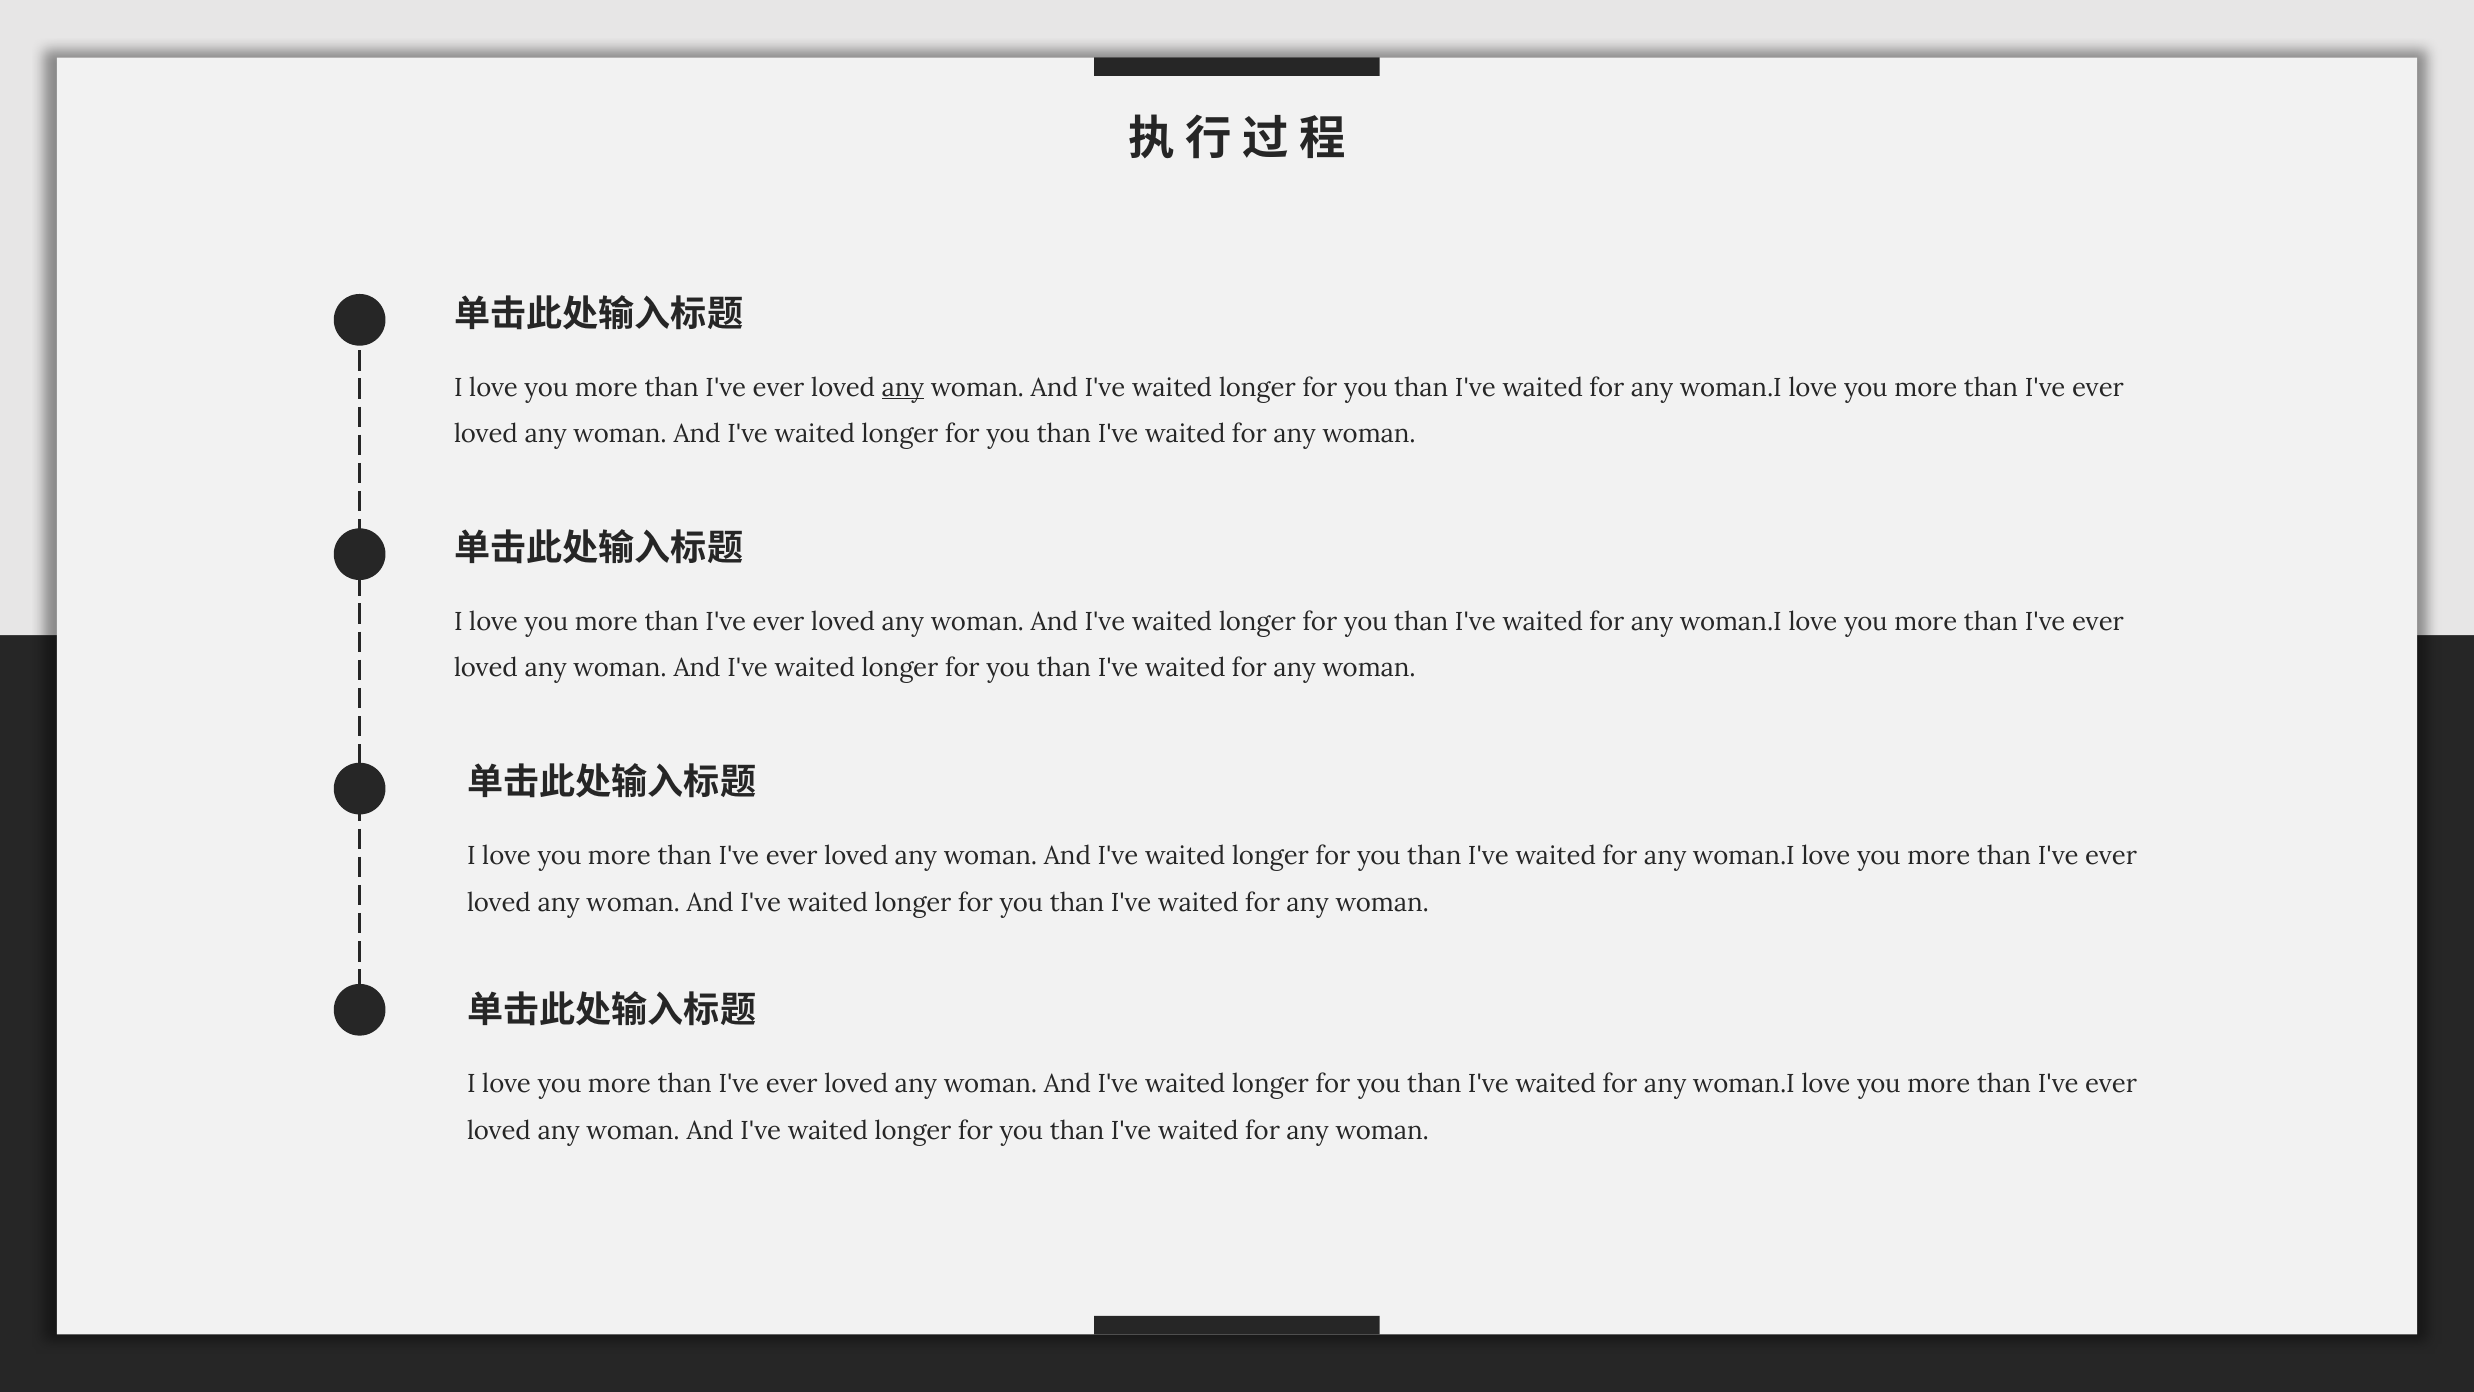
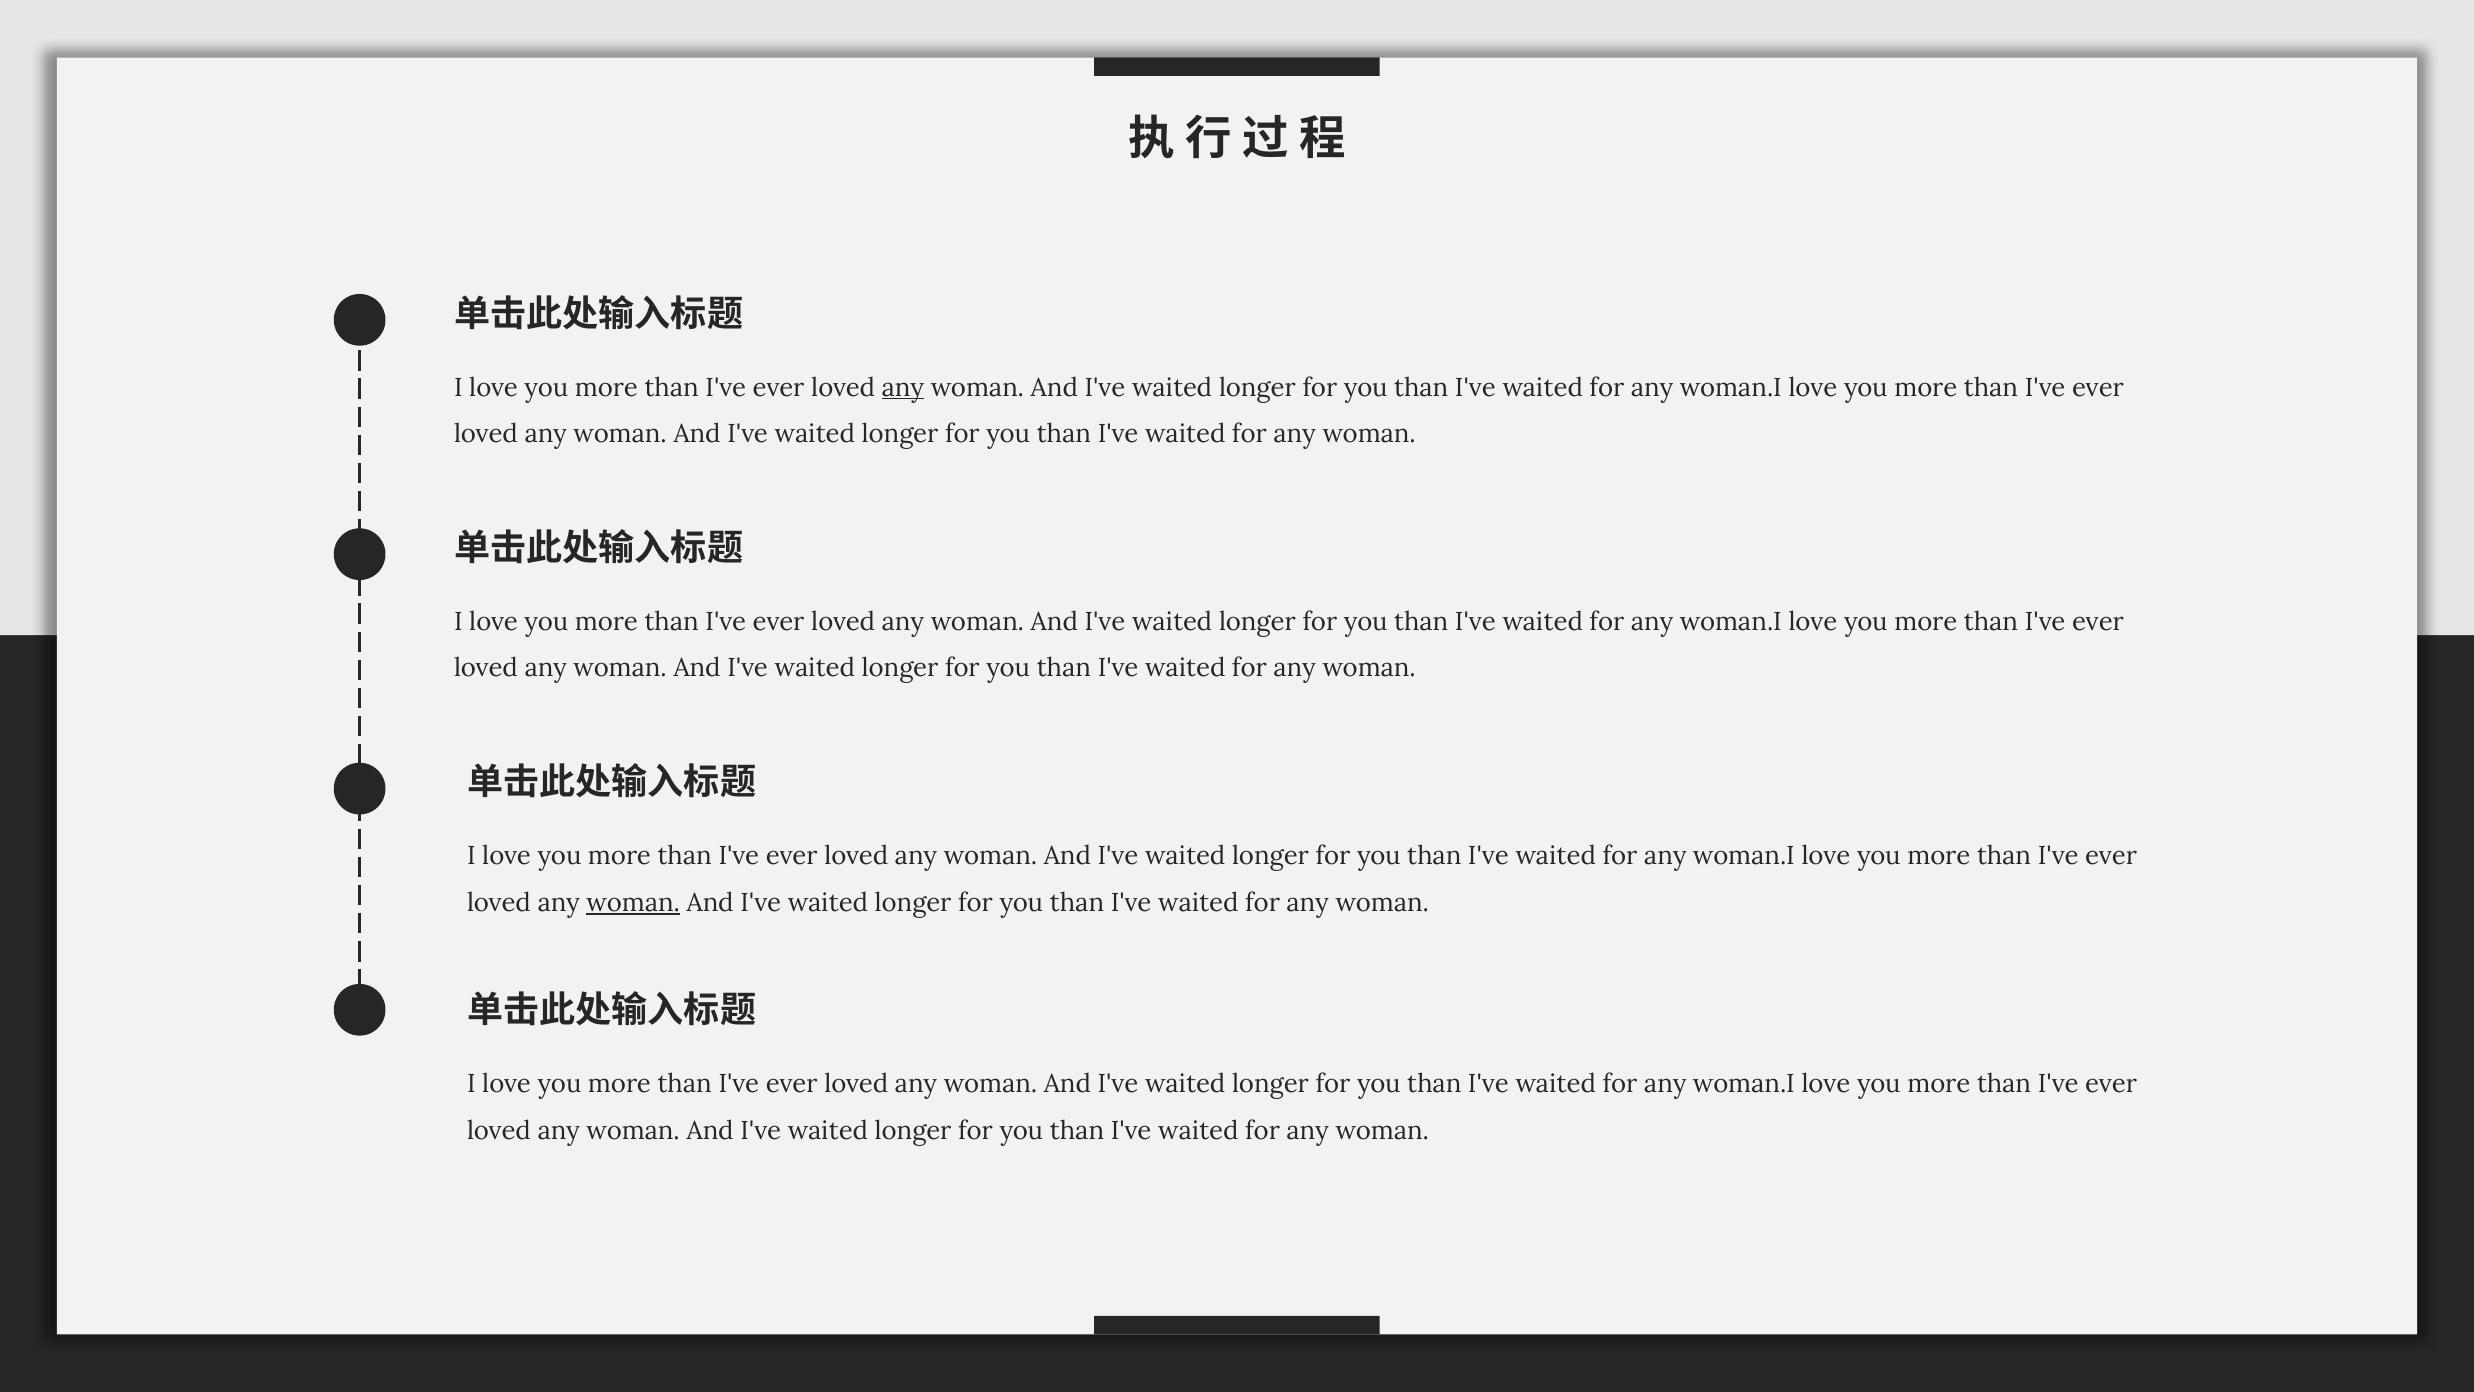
woman underline: none -> present (633, 903)
